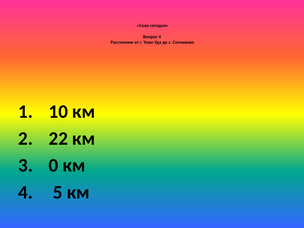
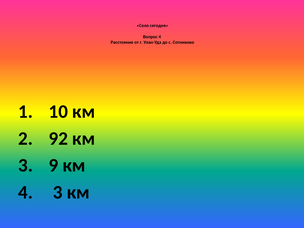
22: 22 -> 92 (58, 138)
0: 0 -> 9 (53, 165)
4 5: 5 -> 3 (58, 192)
